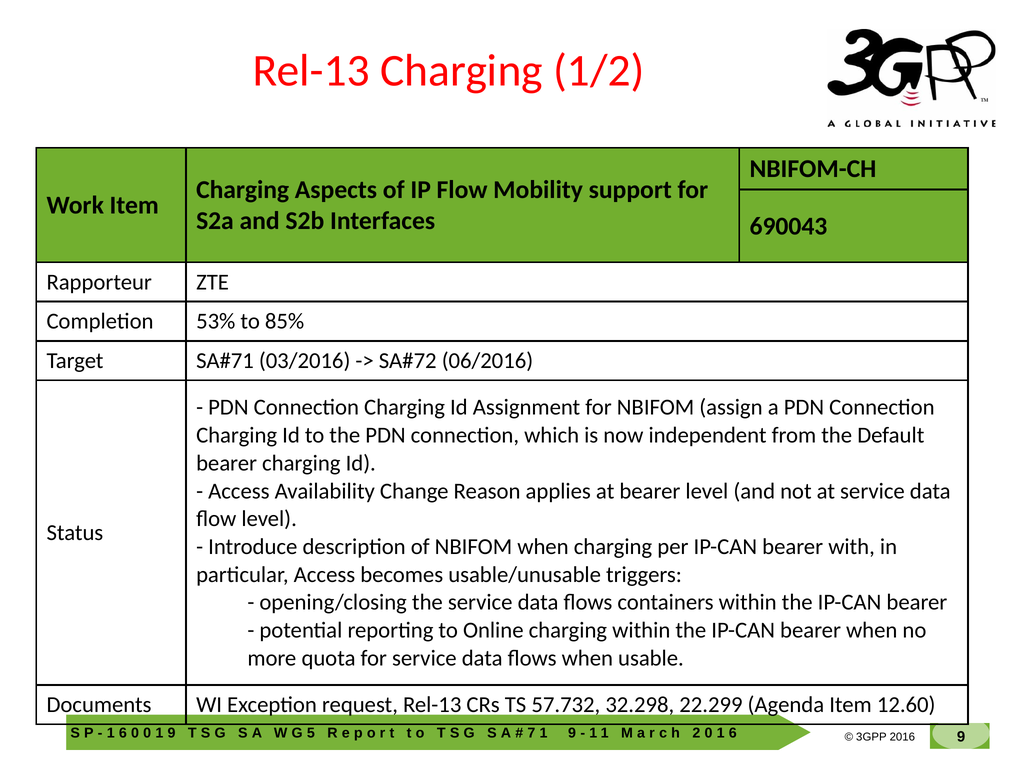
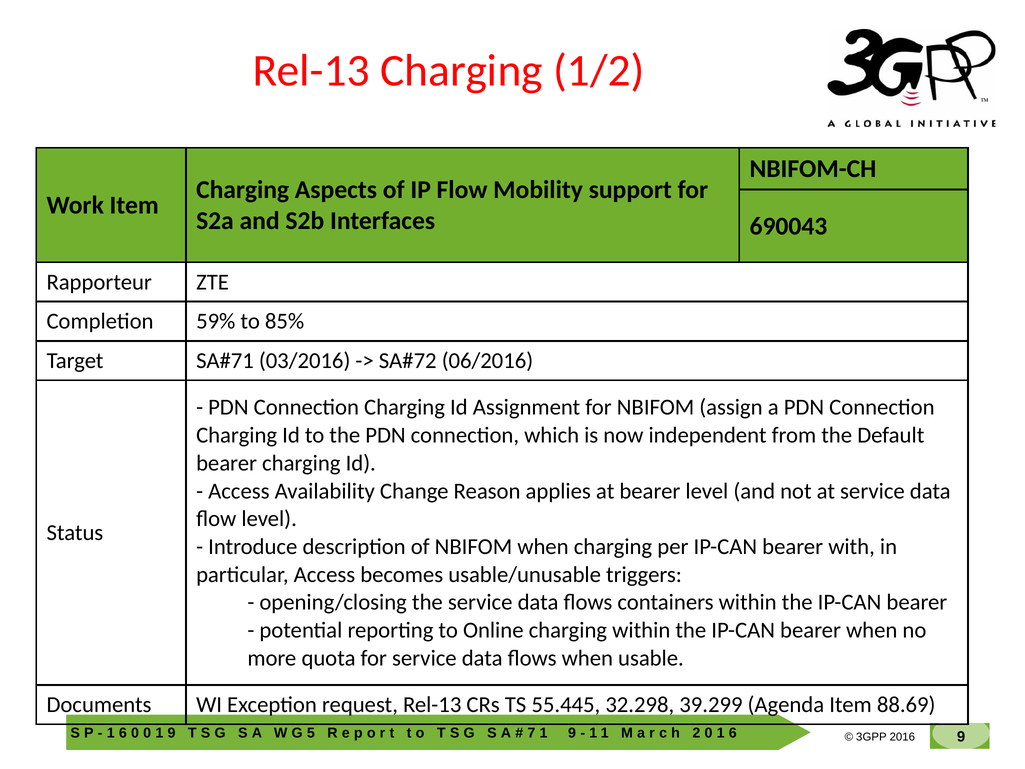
53%: 53% -> 59% (216, 321)
57.732: 57.732 -> 55.445 (566, 705)
22.299: 22.299 -> 39.299 (711, 705)
12.60: 12.60 -> 88.69 (906, 705)
